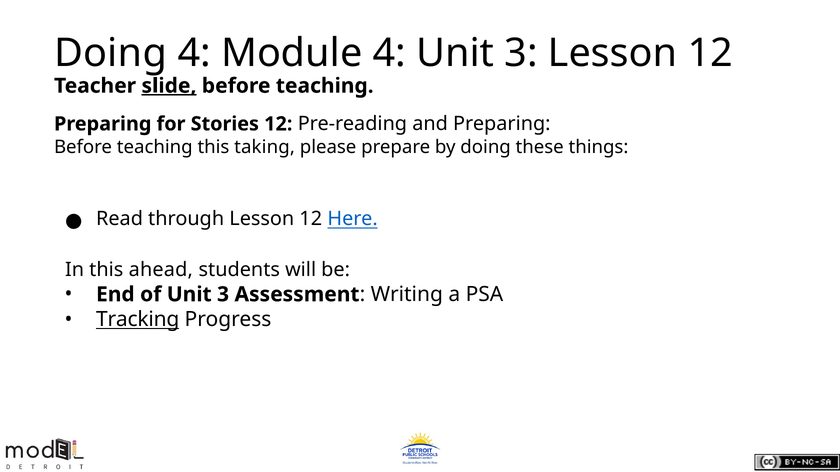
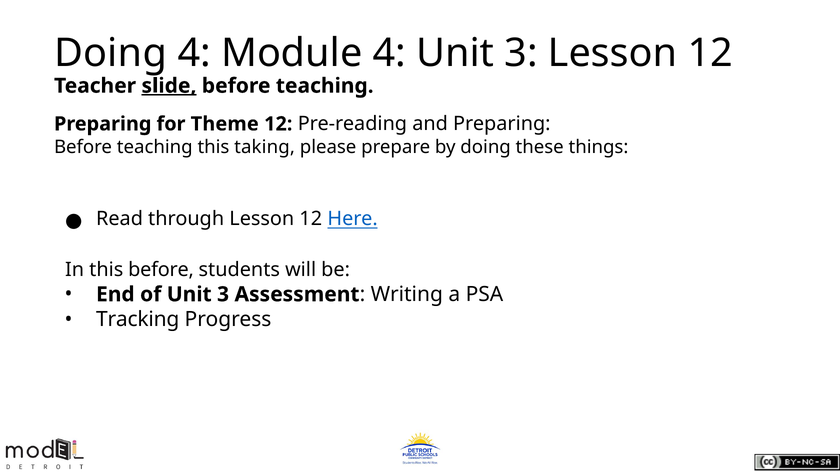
Stories: Stories -> Theme (225, 124)
this ahead: ahead -> before (161, 270)
Tracking underline: present -> none (138, 320)
